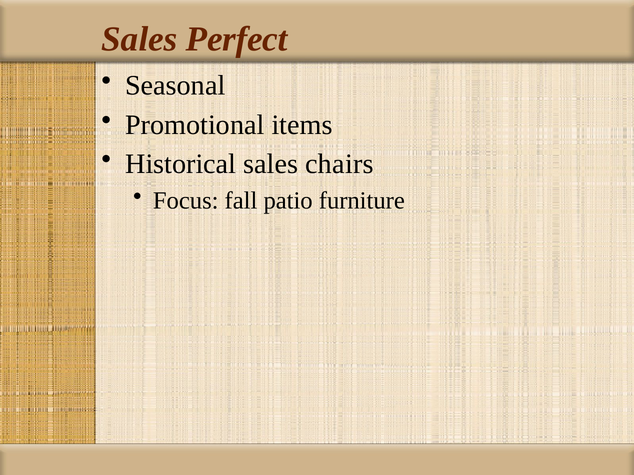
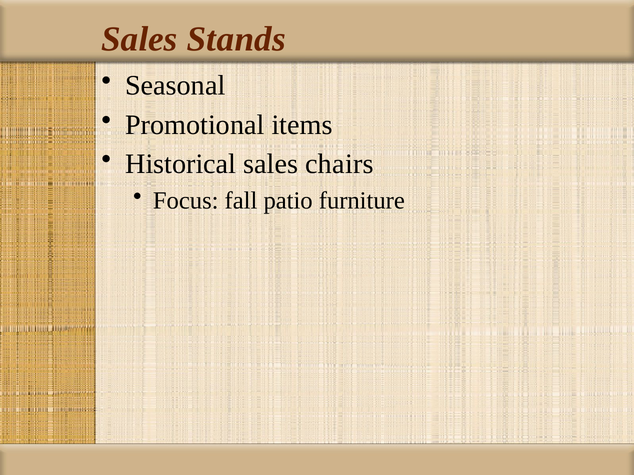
Perfect: Perfect -> Stands (236, 39)
